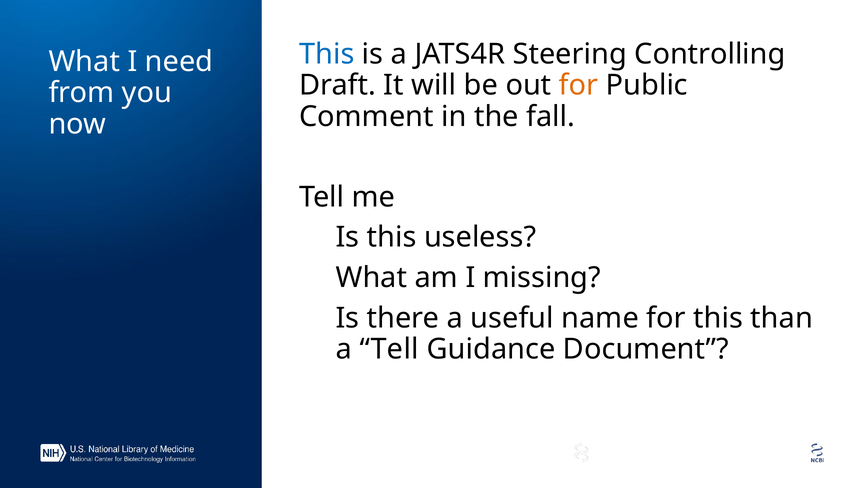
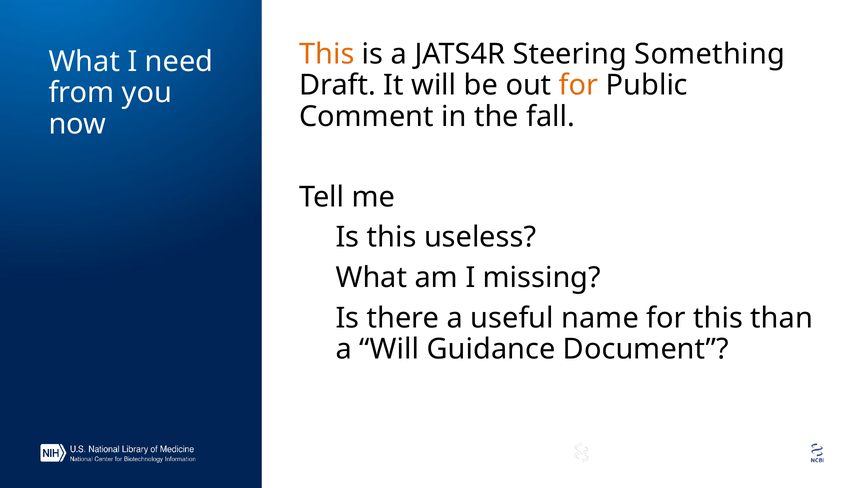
This colour: blue -> orange (327, 54)
Controlling: Controlling -> Something (710, 54)
a Tell: Tell -> Will (389, 349)
